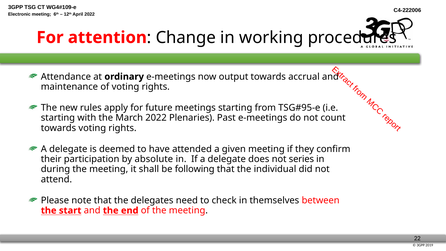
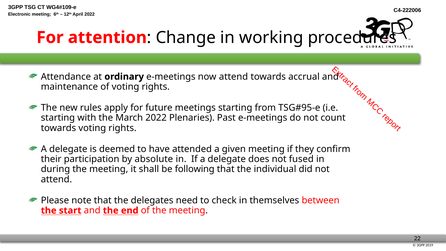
now output: output -> attend (233, 77)
series: series -> fused (301, 159)
